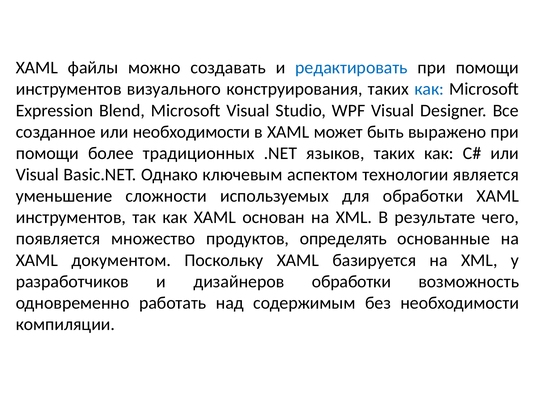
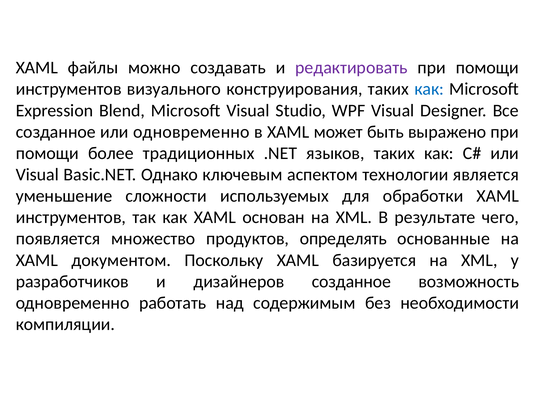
редактировать colour: blue -> purple (351, 68)
или необходимости: необходимости -> одновременно (191, 132)
дизайнеров обработки: обработки -> созданное (351, 282)
